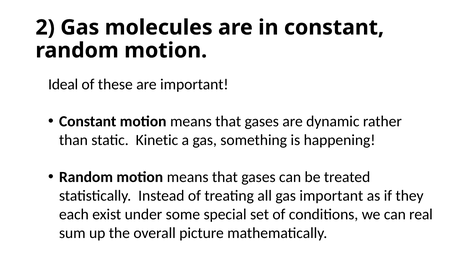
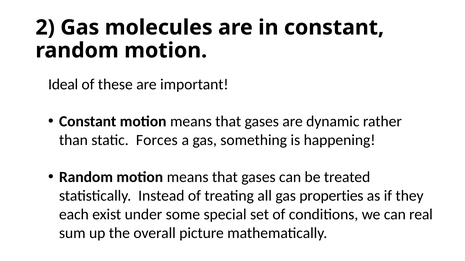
Kinetic: Kinetic -> Forces (157, 140)
gas important: important -> properties (331, 196)
